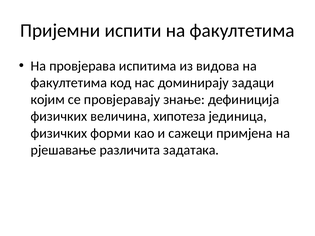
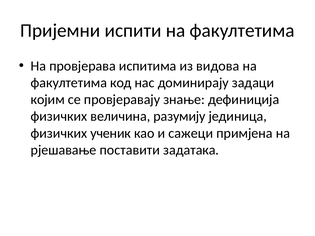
хипотеза: хипотеза -> разумију (179, 116)
форми: форми -> ученик (111, 133)
различита: различита -> поставити (130, 150)
